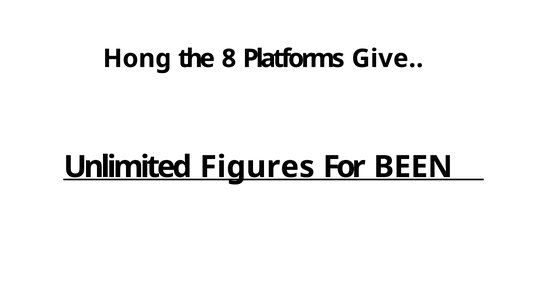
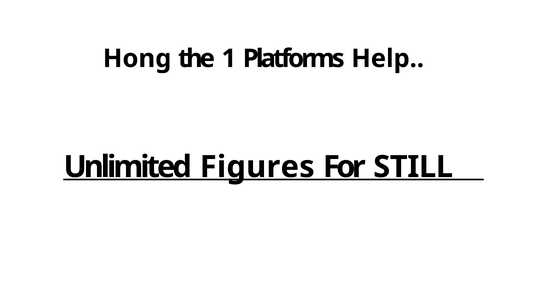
8: 8 -> 1 (229, 59)
Give: Give -> Help (388, 59)
BEEN: BEEN -> STILL (413, 167)
